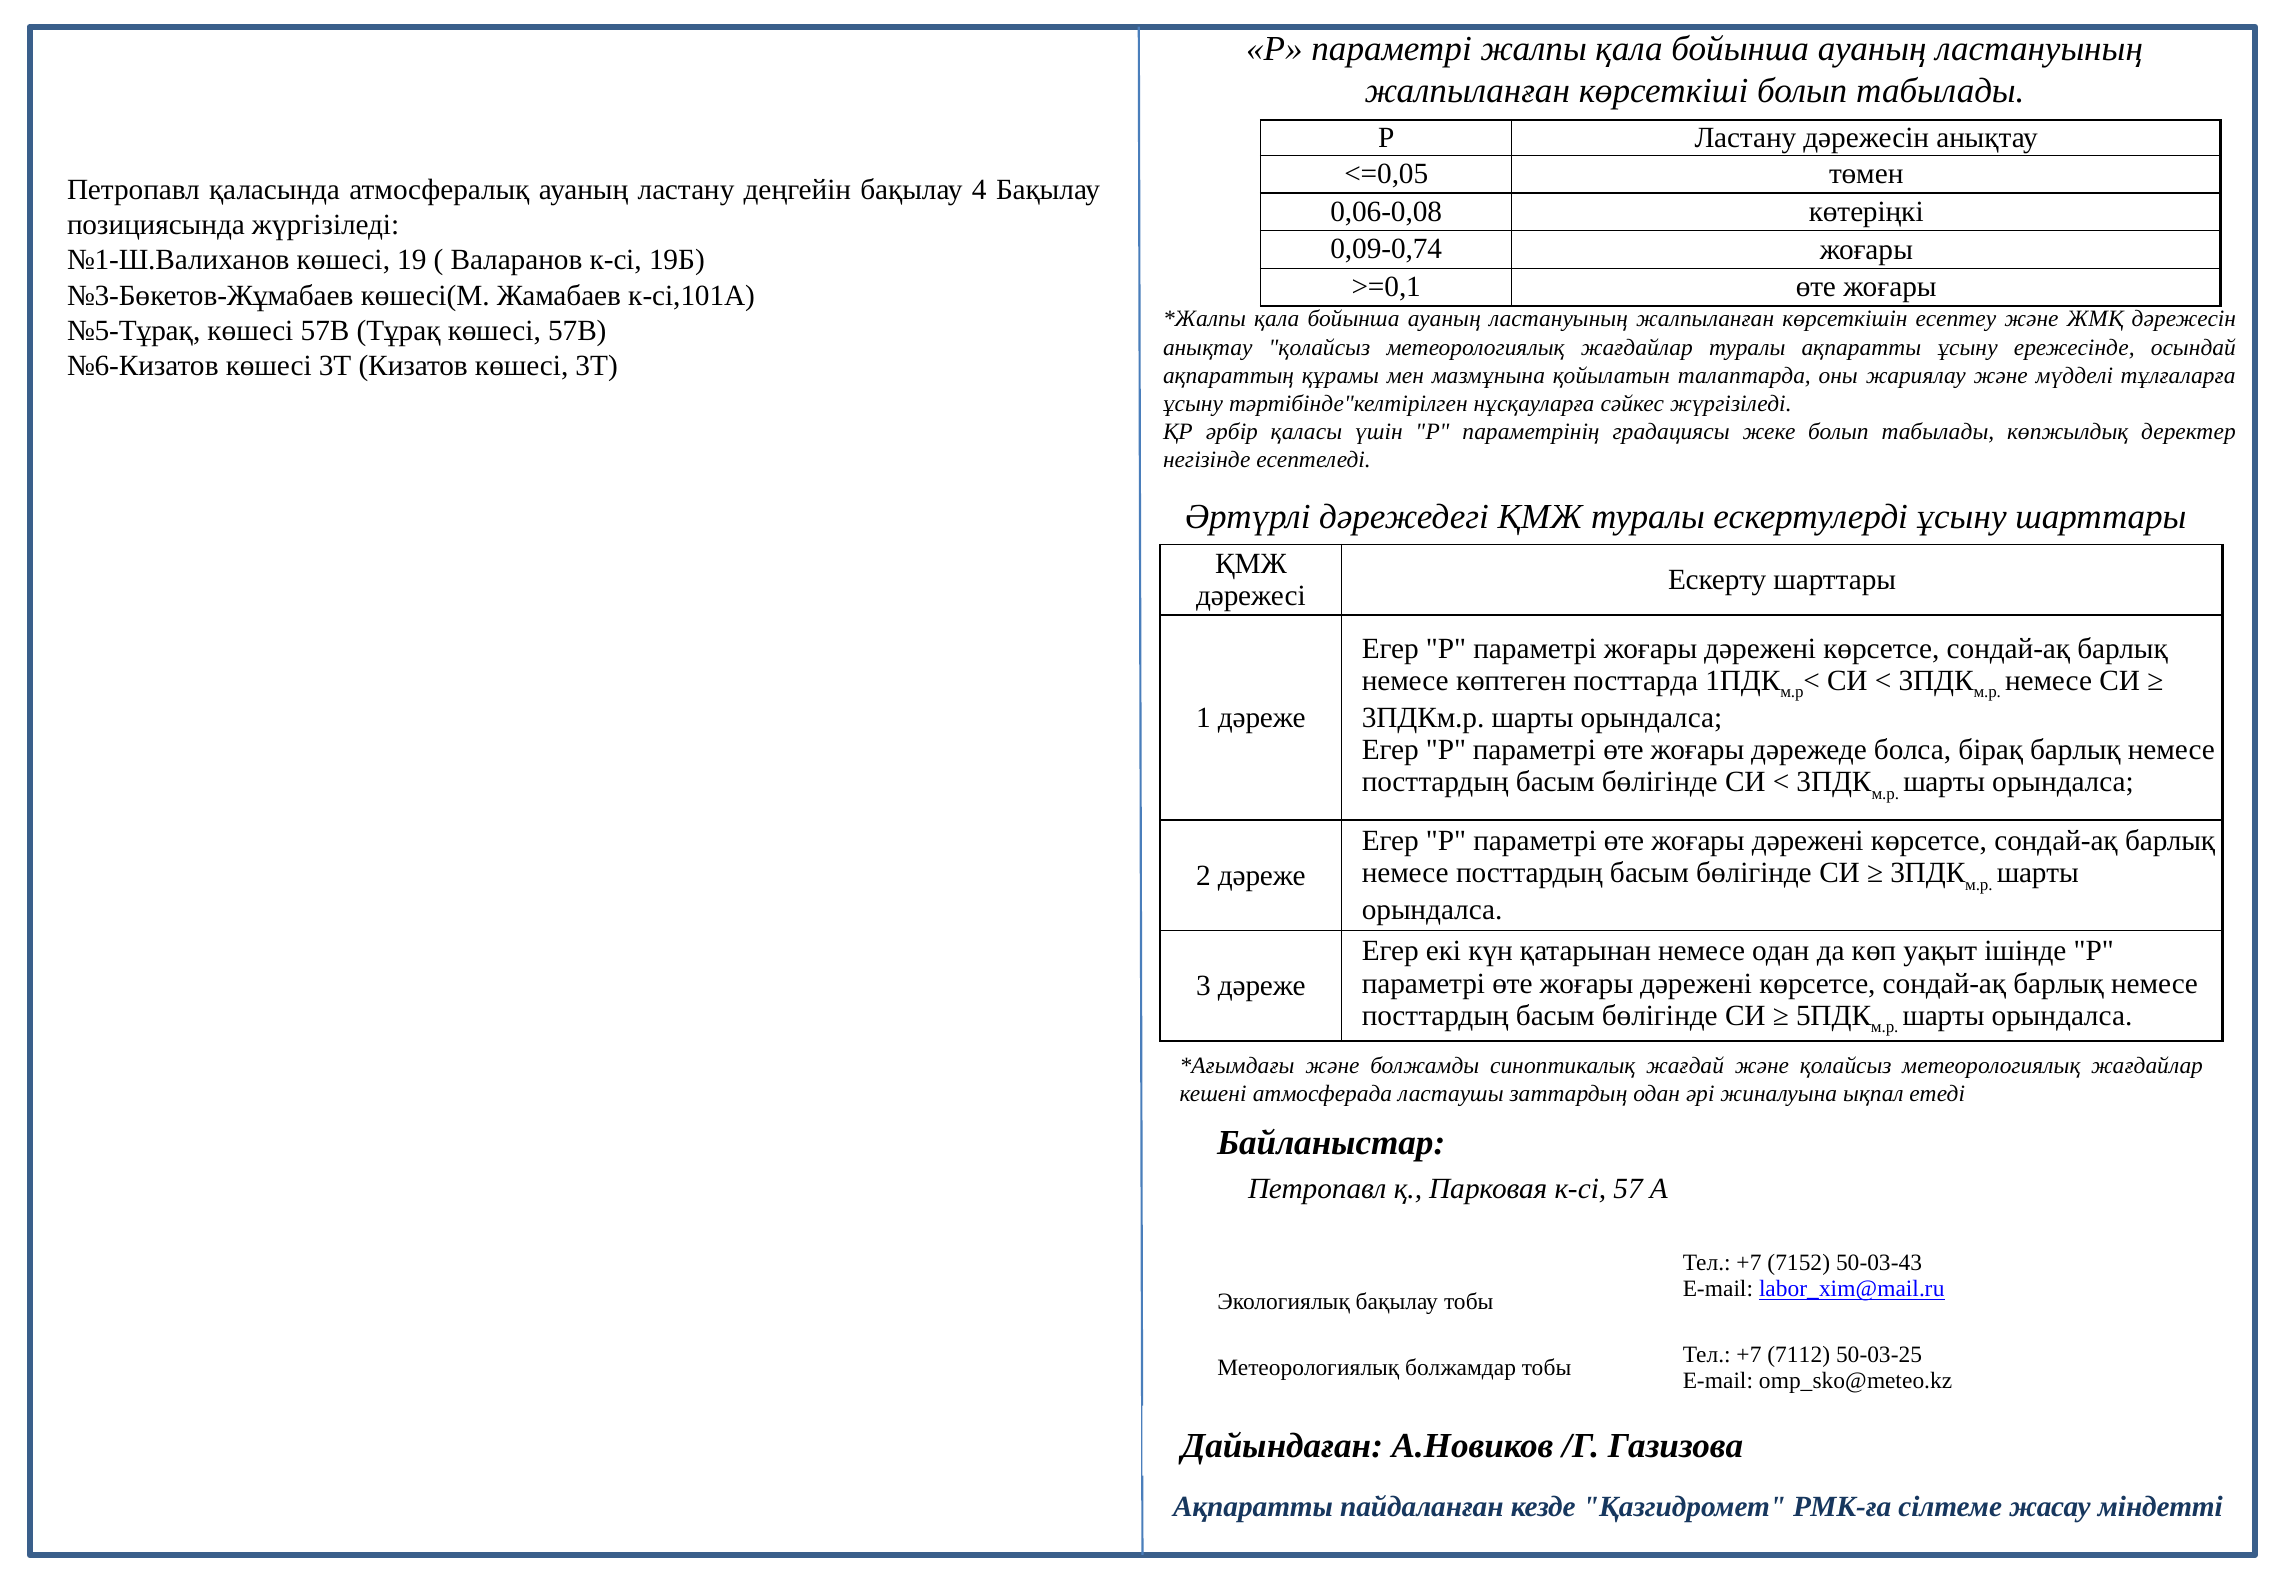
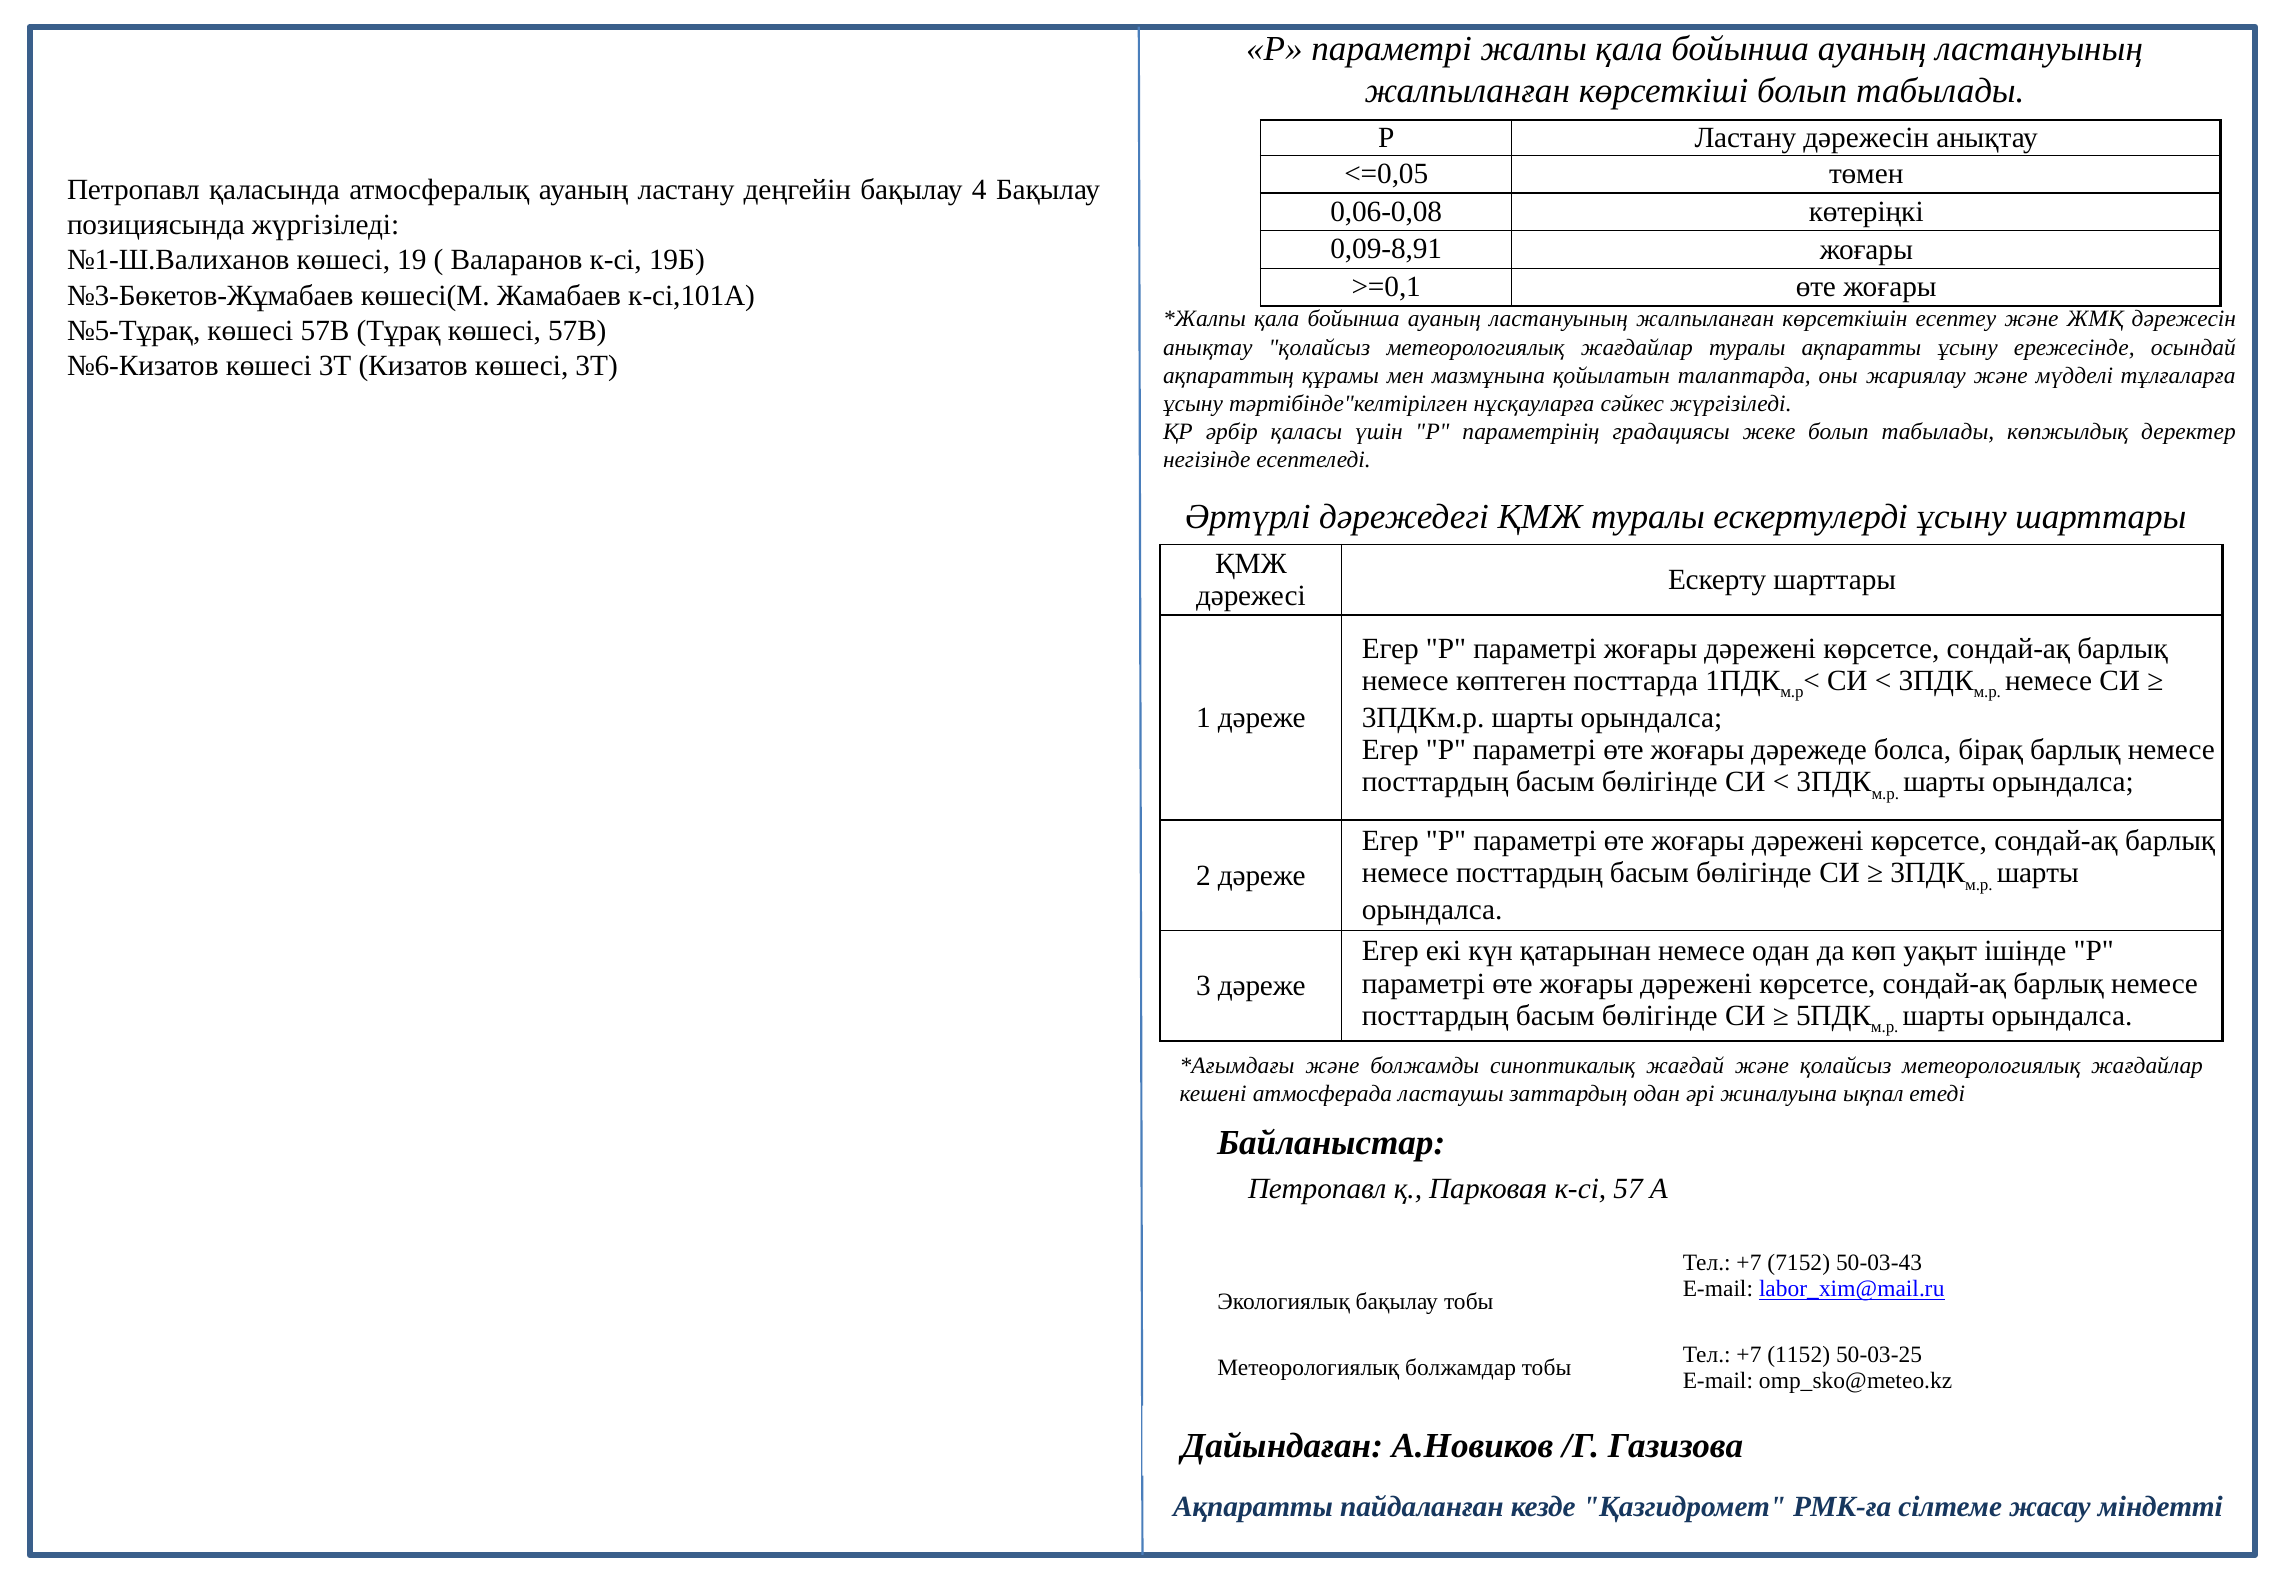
0,09-0,74: 0,09-0,74 -> 0,09-8,91 (1386, 249)
7112: 7112 -> 1152 (1799, 1354)
